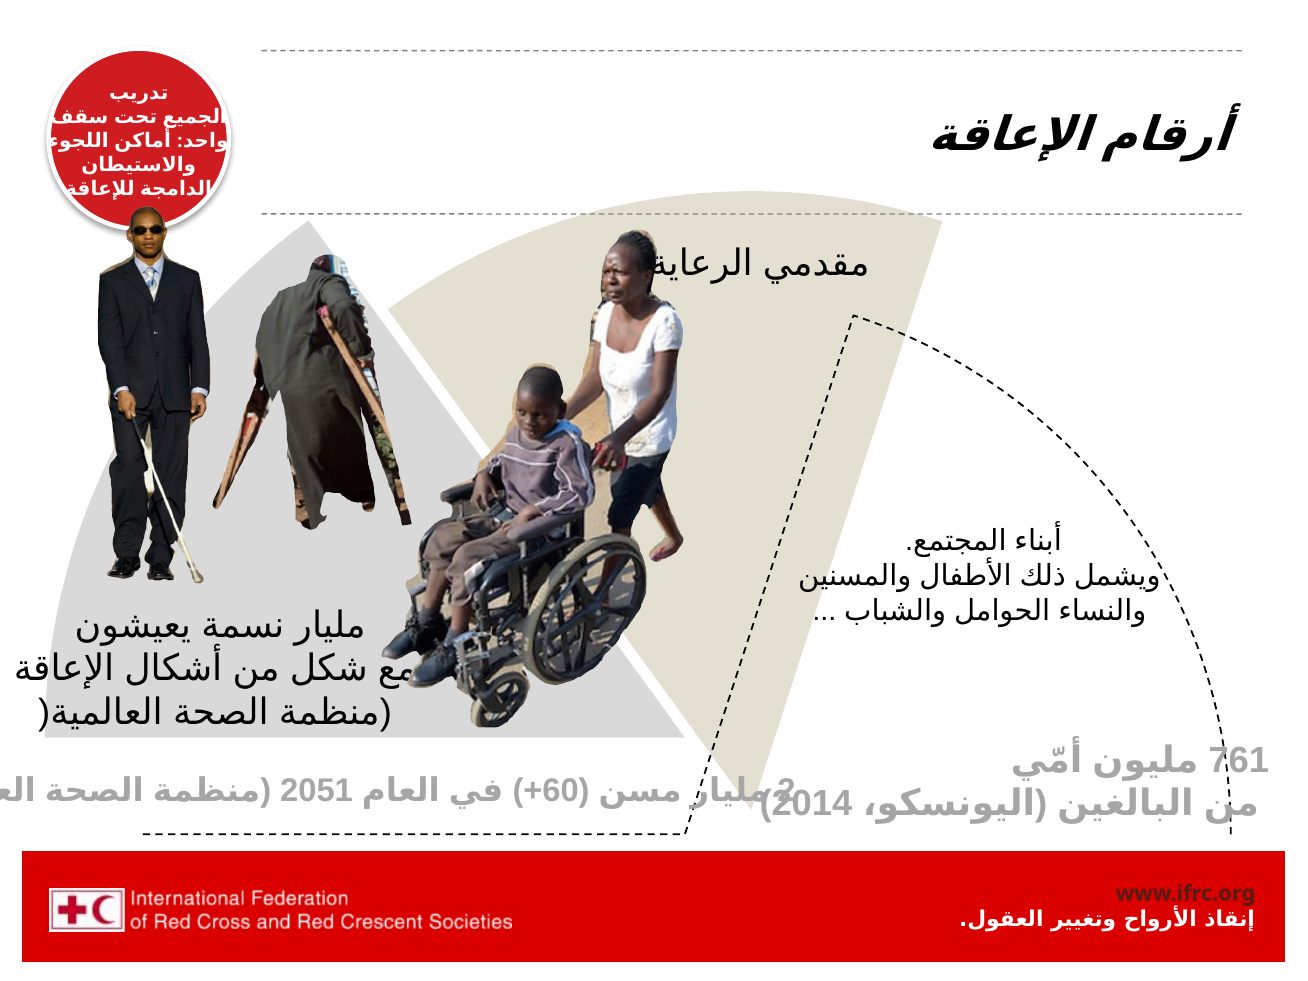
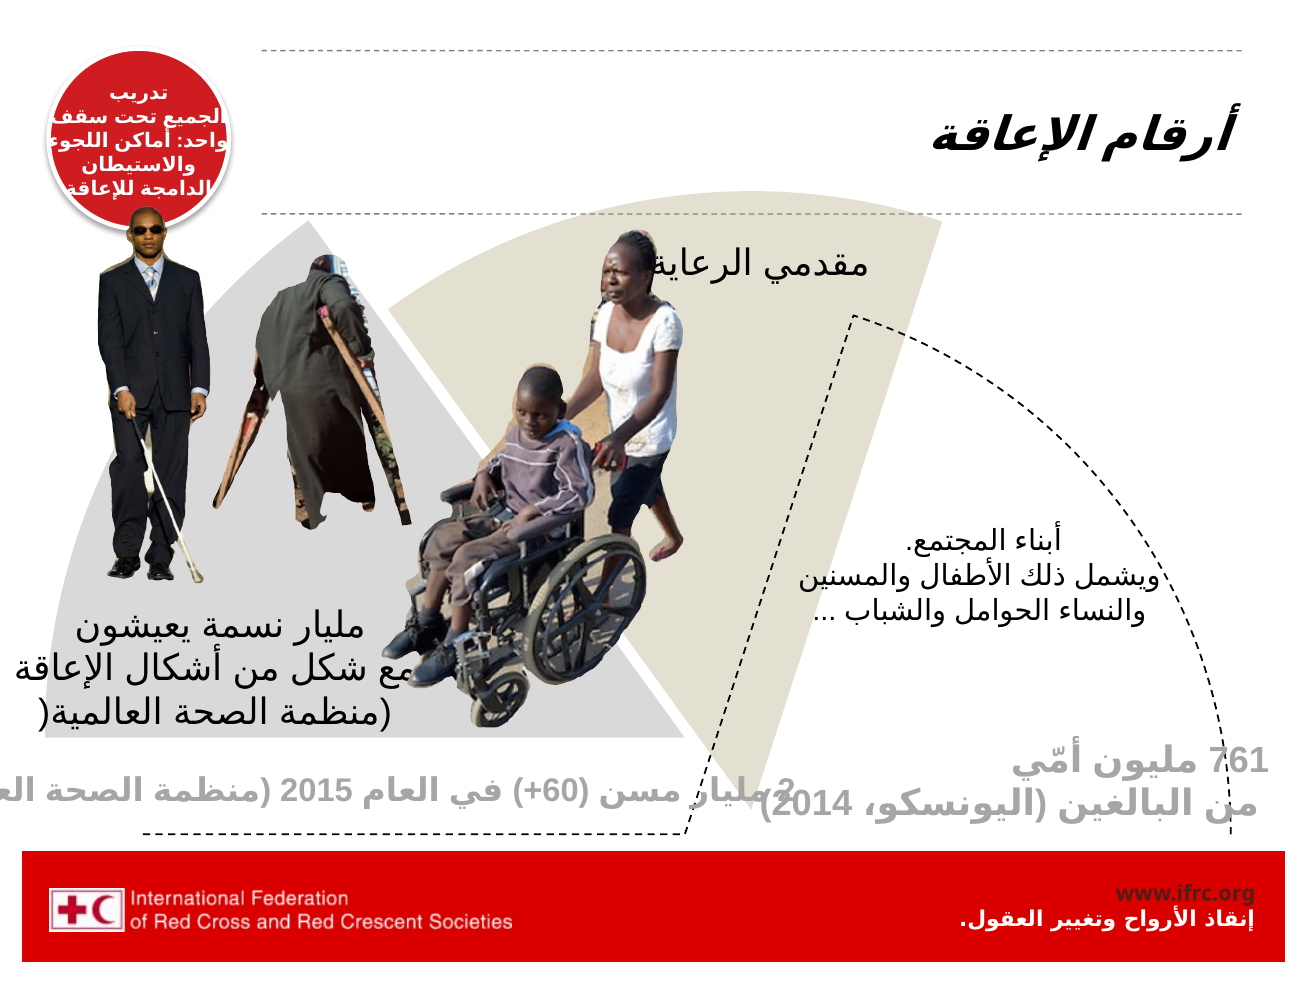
2051: 2051 -> 2015 (317, 791)
